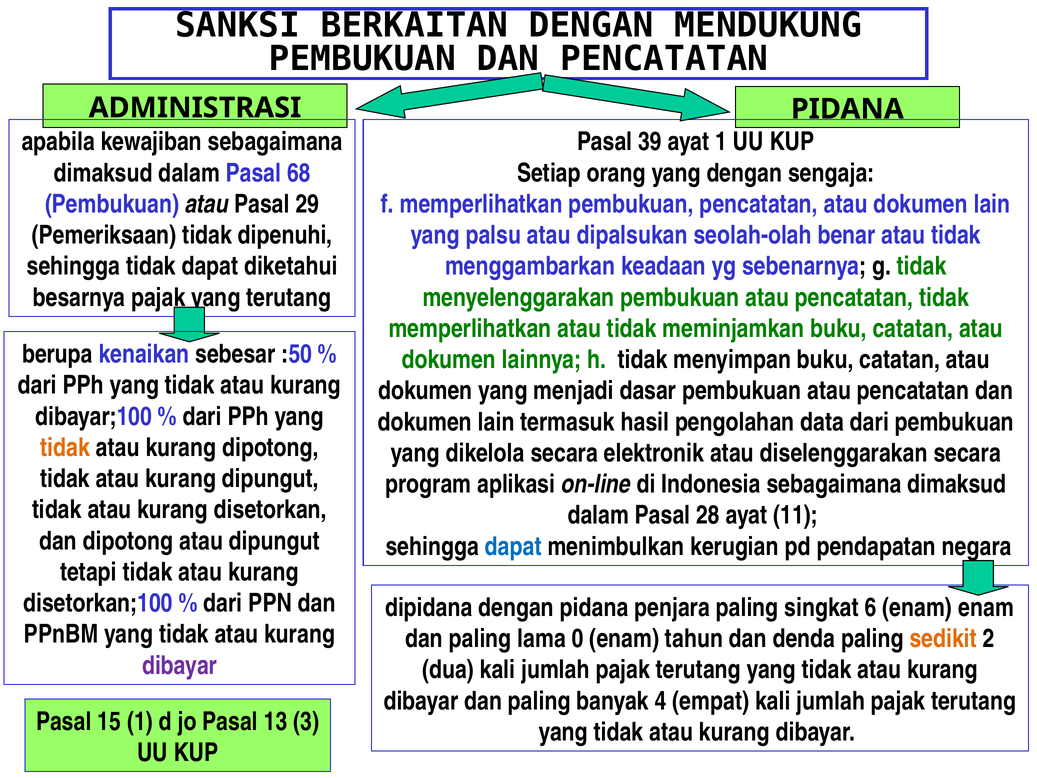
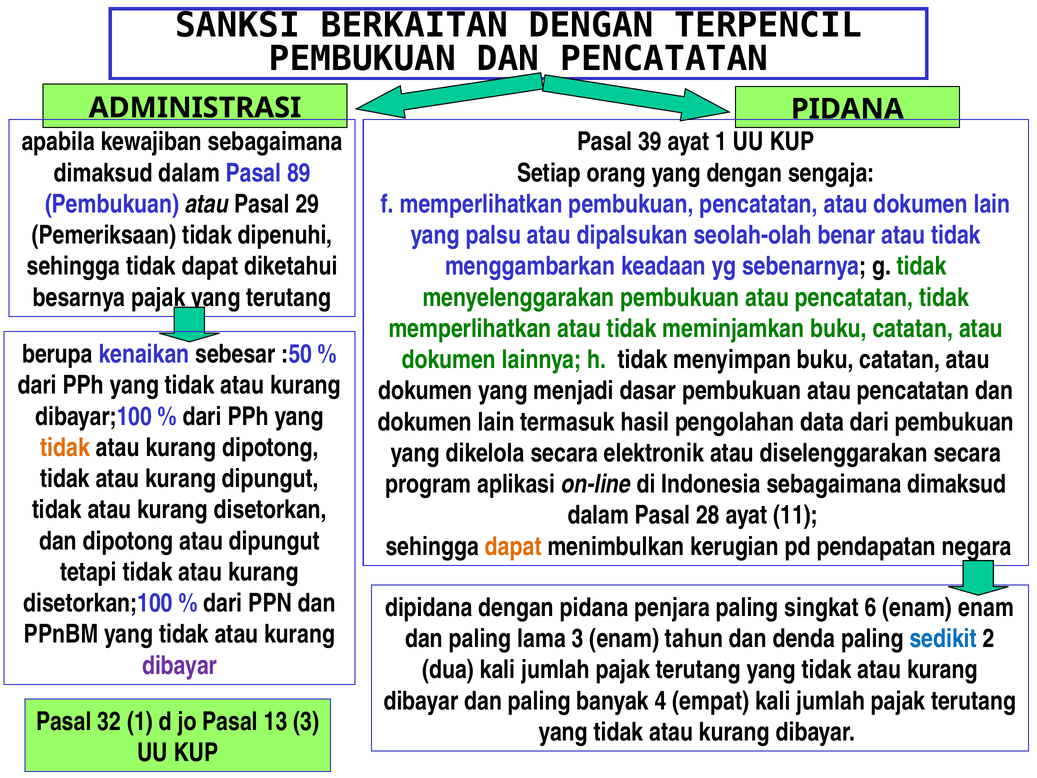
MENDUKUNG: MENDUKUNG -> TERPENCIL (768, 25)
68: 68 -> 89 (299, 173)
dapat colour: blue -> orange (513, 546)
lama 0: 0 -> 3 (578, 639)
sedikit colour: orange -> blue (943, 639)
15: 15 -> 32 (109, 721)
